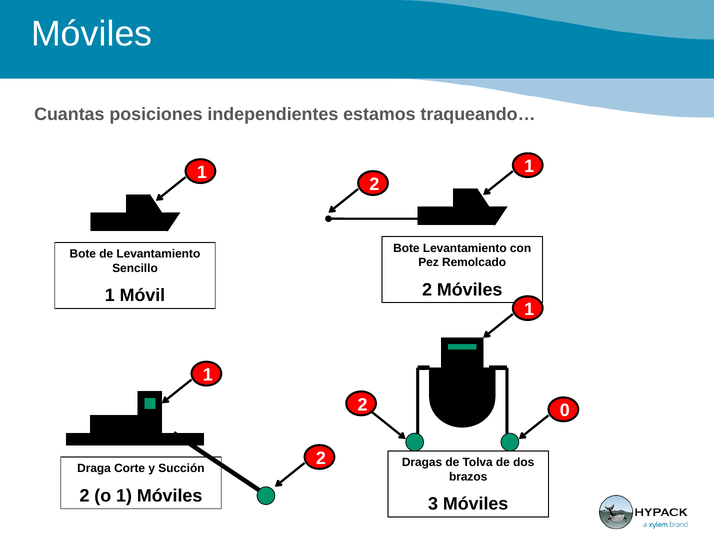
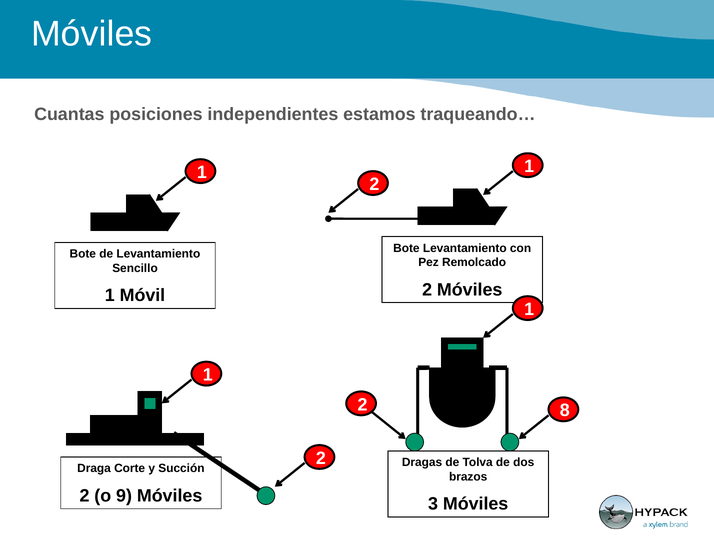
0: 0 -> 8 (565, 410)
o 1: 1 -> 9 (124, 495)
